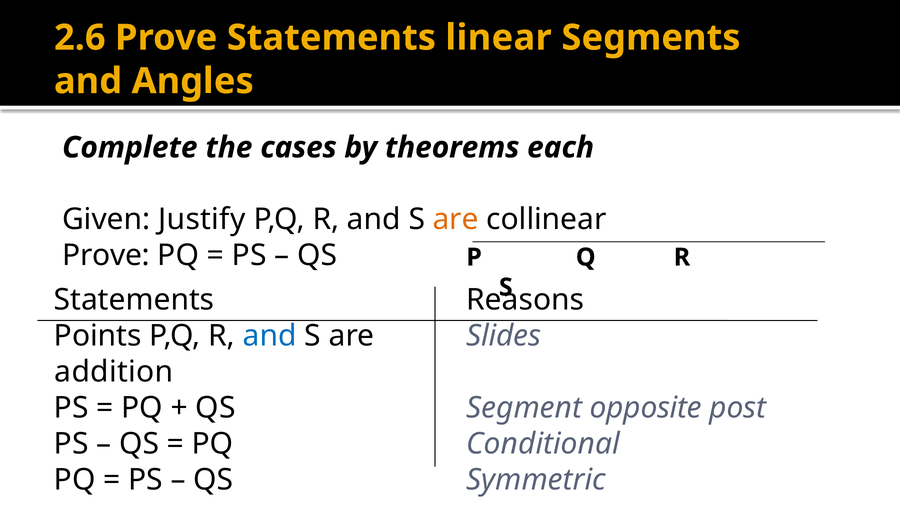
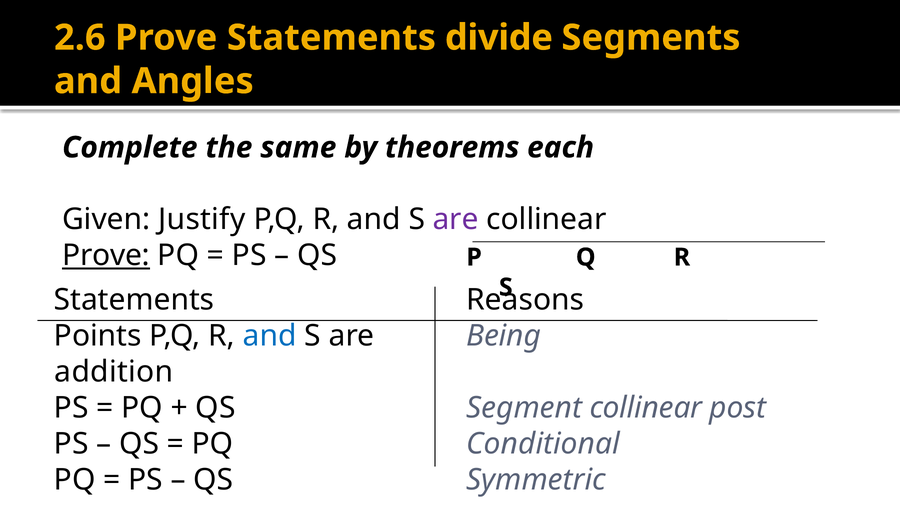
linear: linear -> divide (499, 38)
cases: cases -> same (298, 148)
are colour: orange -> purple (456, 220)
Prove underline: none -> present (106, 256)
Slides: Slides -> Being (504, 336)
Segment opposite: opposite -> collinear (646, 408)
